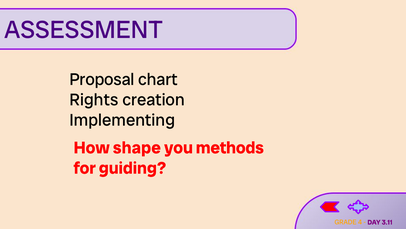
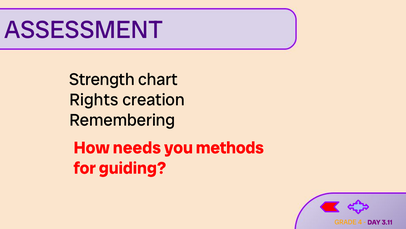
Proposal: Proposal -> Strength (102, 79)
Implementing: Implementing -> Remembering (122, 120)
shape: shape -> needs (137, 147)
